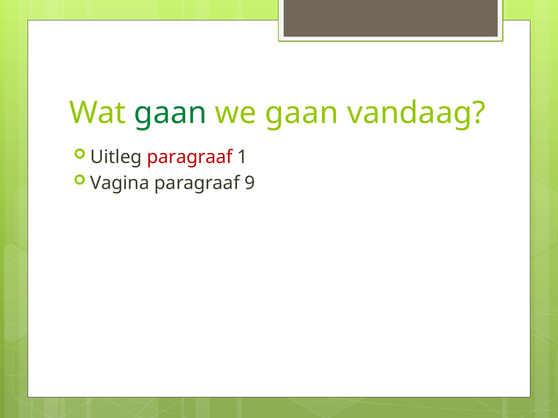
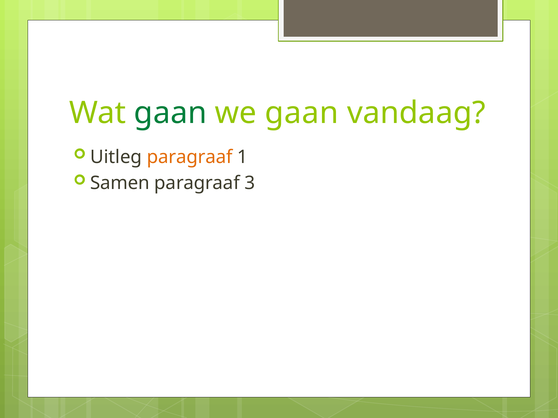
paragraaf colour: red -> orange (190, 157)
Vagina: Vagina -> Samen (120, 183)
9: 9 -> 3 (250, 183)
